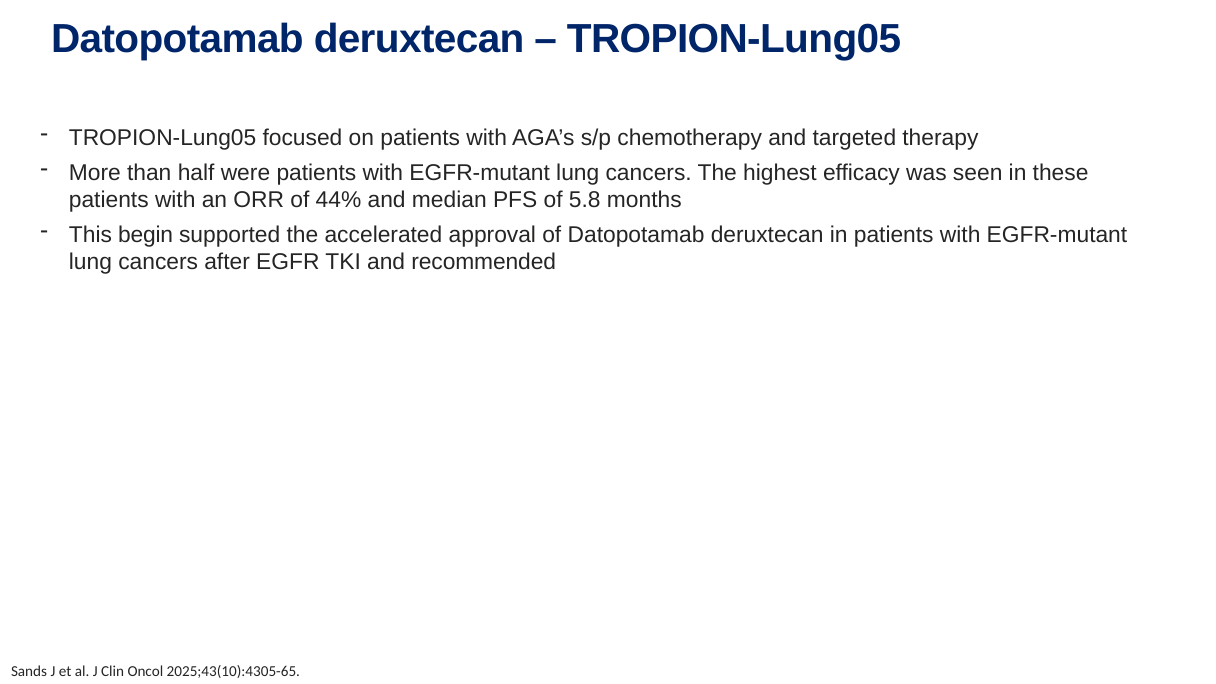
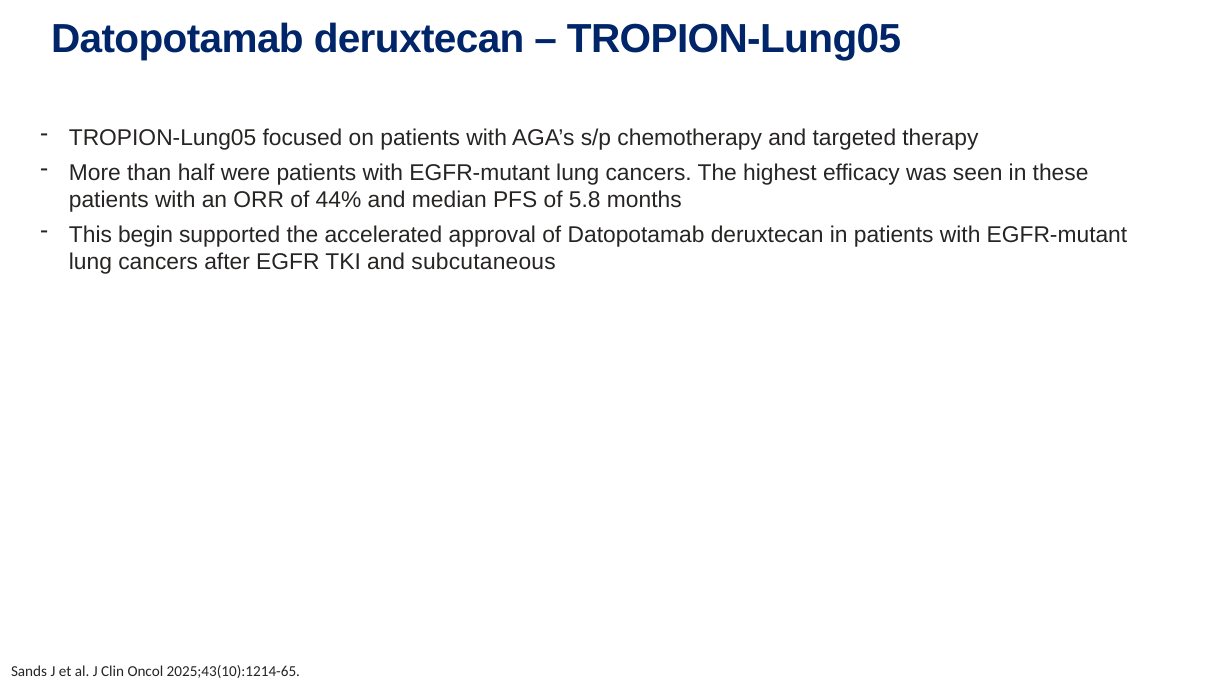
recommended: recommended -> subcutaneous (484, 262)
2025;43(10):4305-65: 2025;43(10):4305-65 -> 2025;43(10):1214-65 (233, 671)
